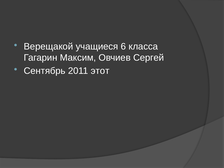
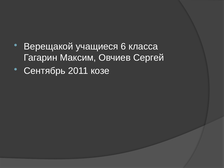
этот: этот -> козе (100, 71)
